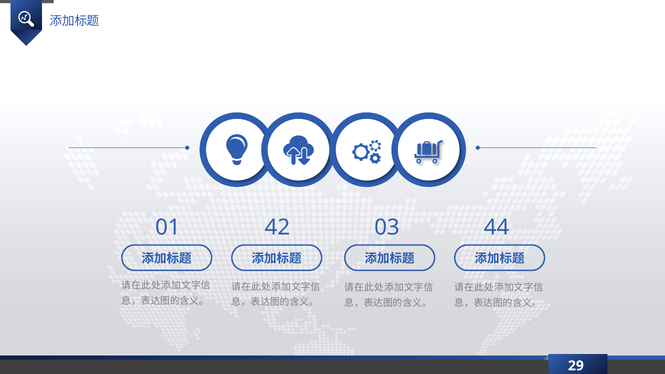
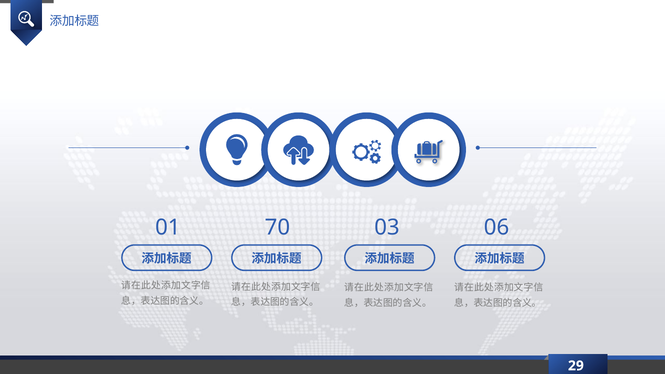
42: 42 -> 70 (277, 227)
44: 44 -> 06 (497, 227)
